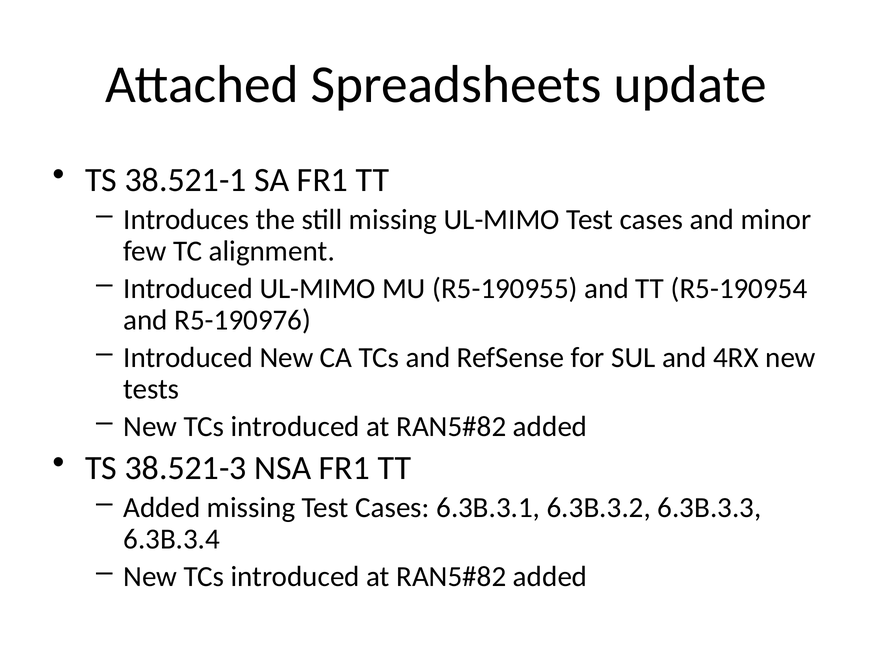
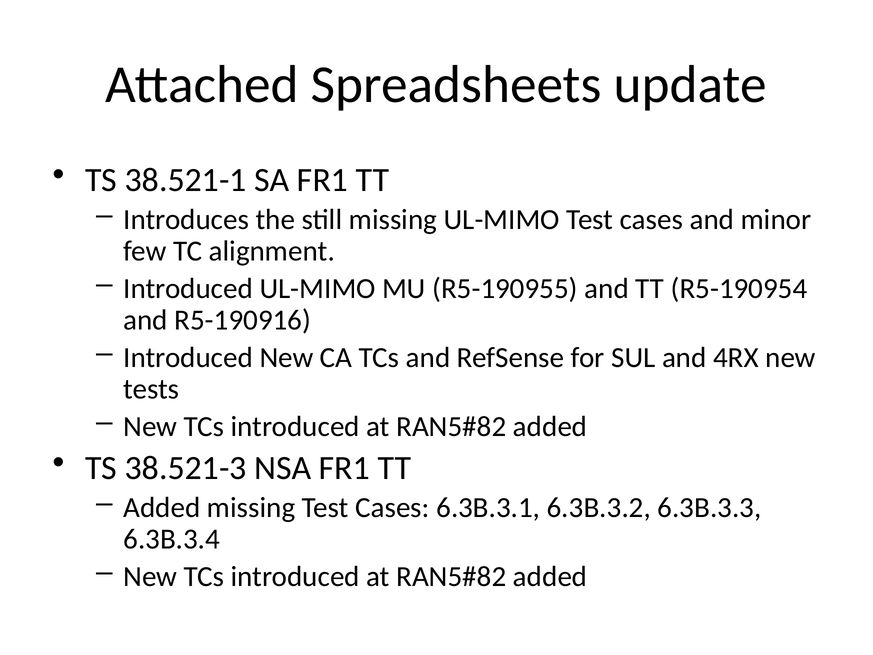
R5-190976: R5-190976 -> R5-190916 (243, 320)
